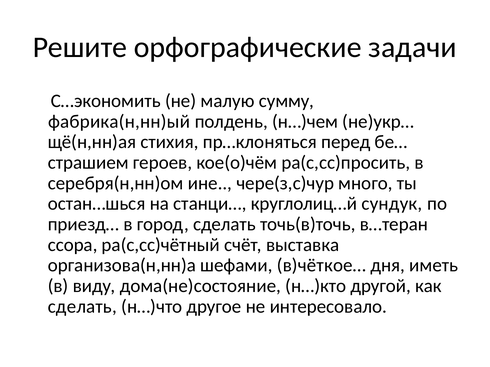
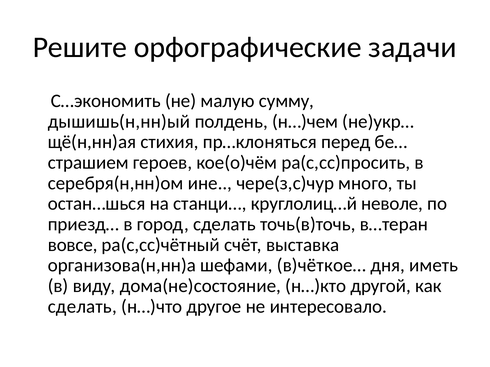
фабрика(н,нн)ый: фабрика(н,нн)ый -> дышишь(н,нн)ый (119, 122)
сундук: сундук -> неволе (392, 204)
ссора: ссора -> вовсе (73, 245)
